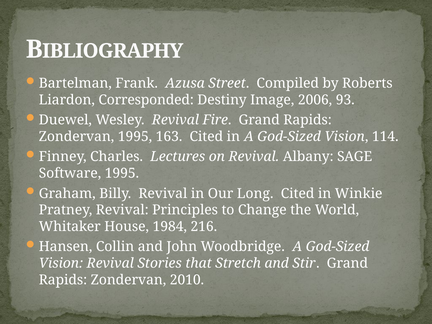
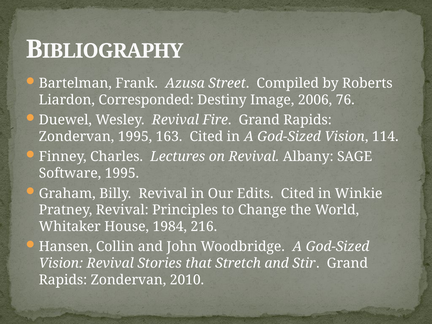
93: 93 -> 76 (345, 100)
Long: Long -> Edits (255, 193)
